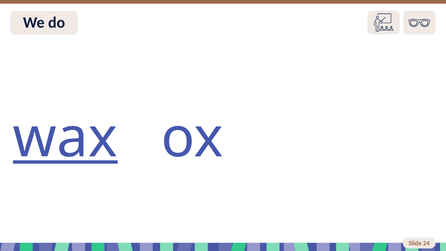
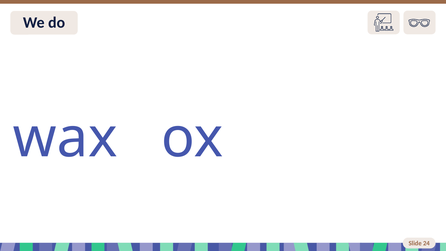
wax underline: present -> none (65, 138)
